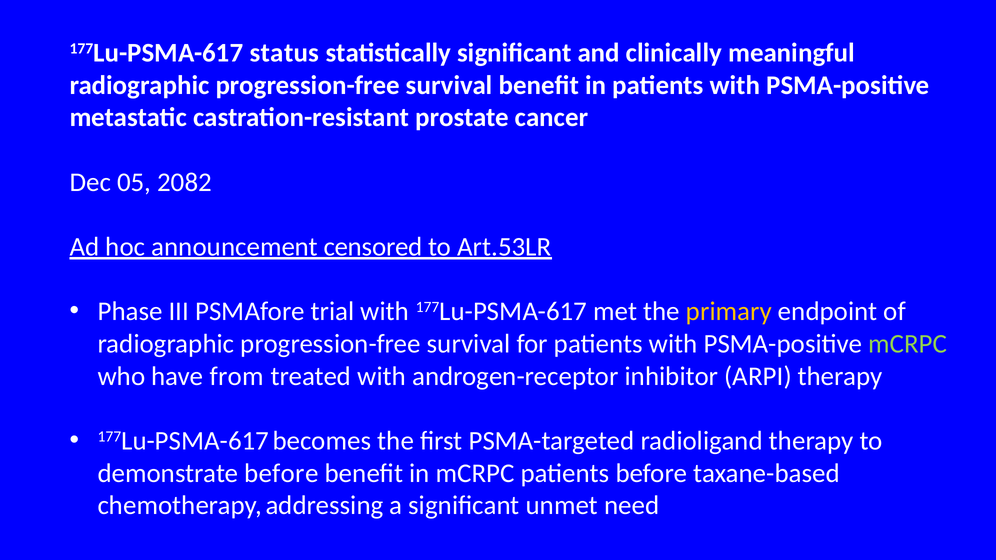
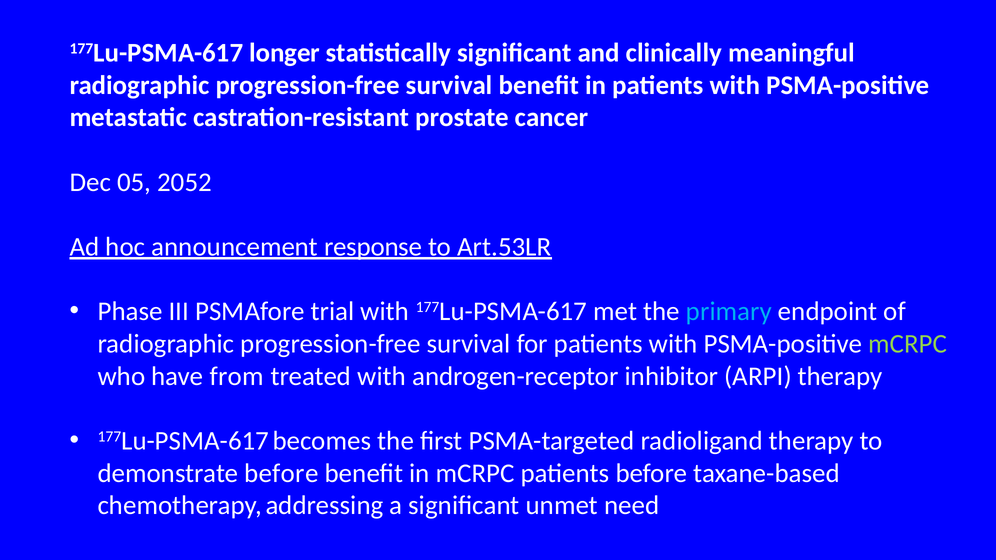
status: status -> longer (285, 53)
2082: 2082 -> 2052 (185, 182)
censored: censored -> response (373, 247)
primary colour: yellow -> light blue (729, 312)
